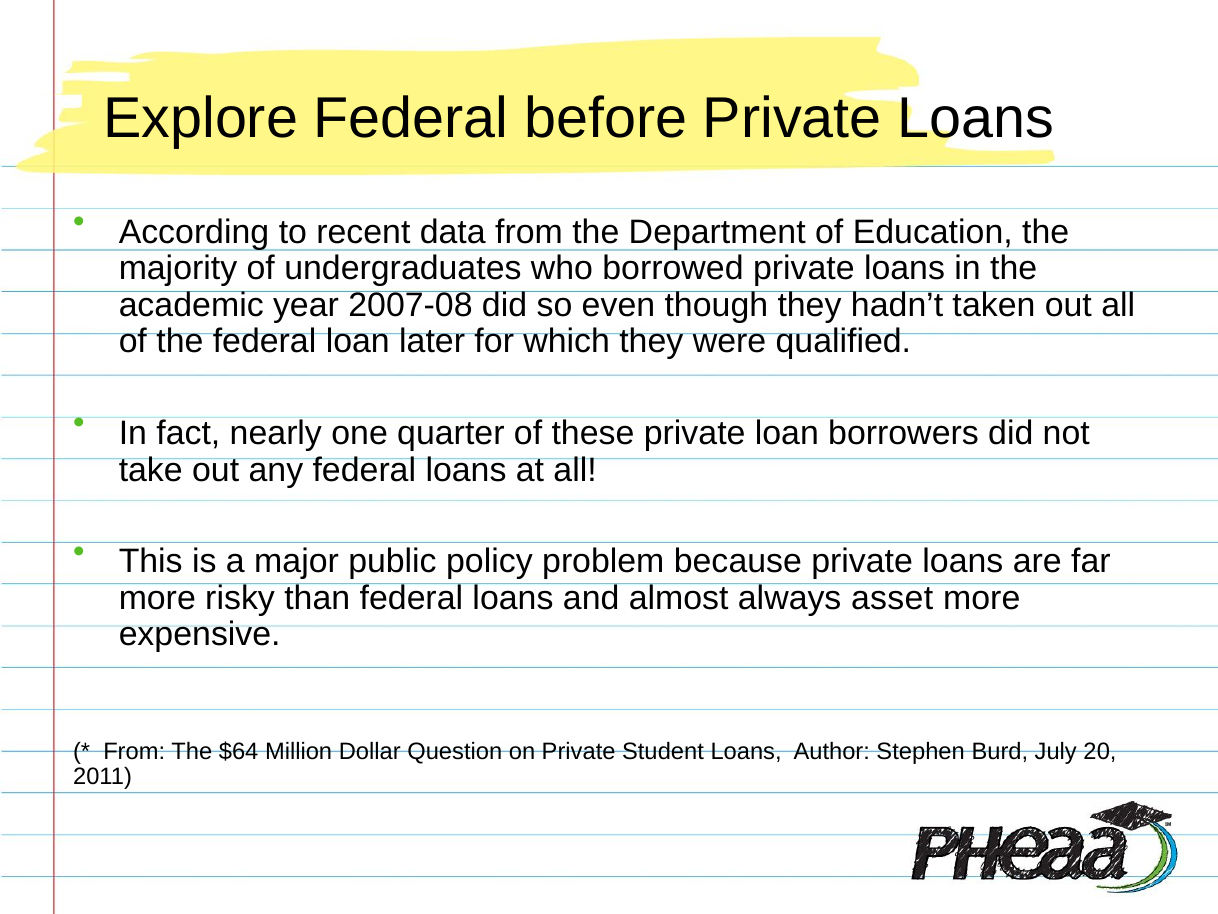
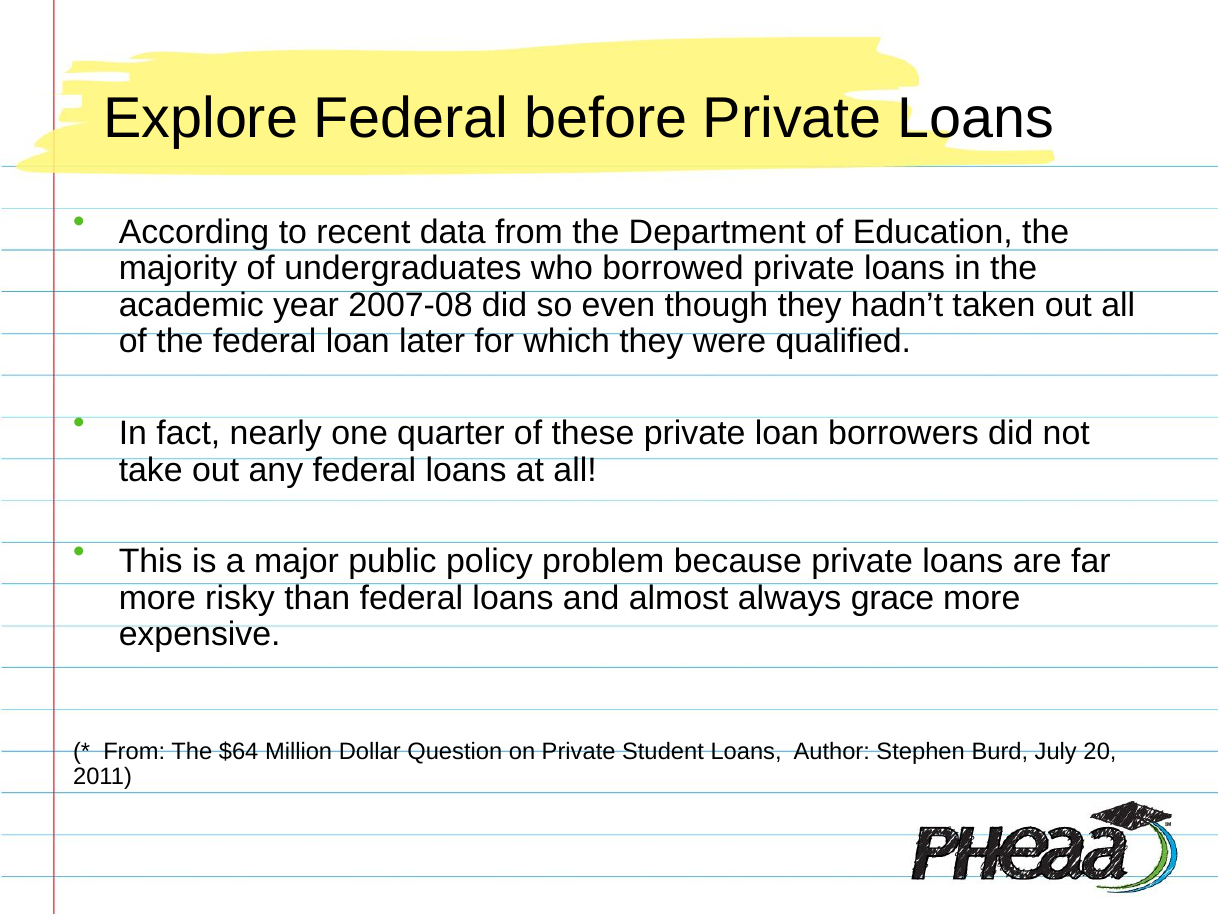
asset: asset -> grace (893, 598)
